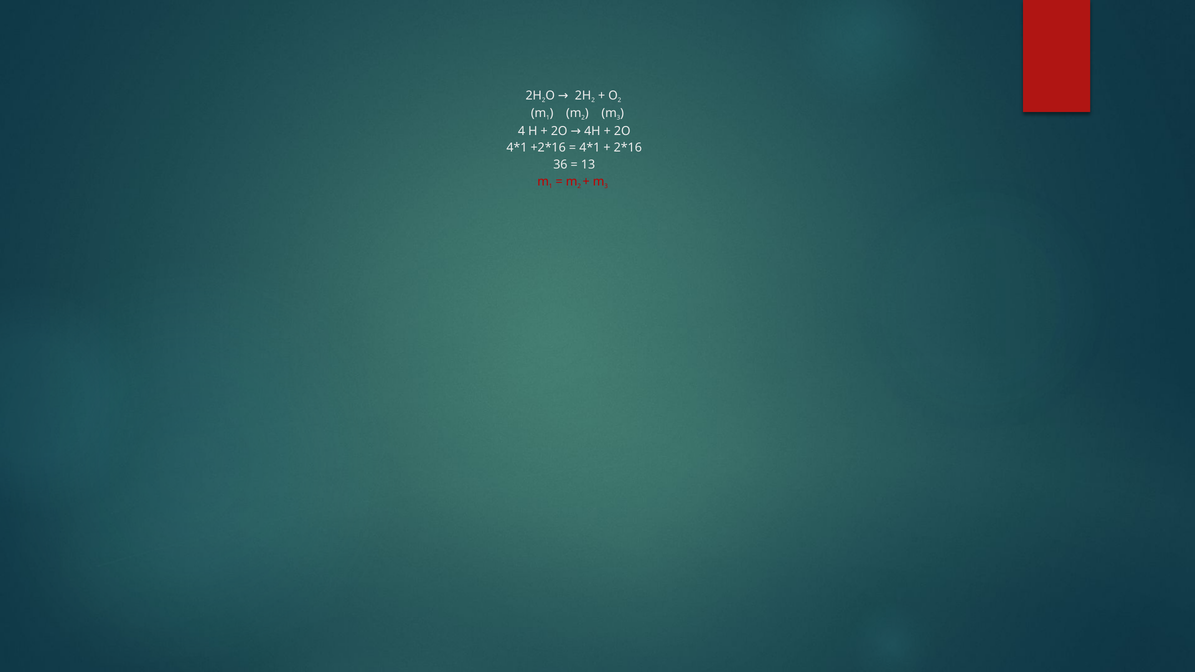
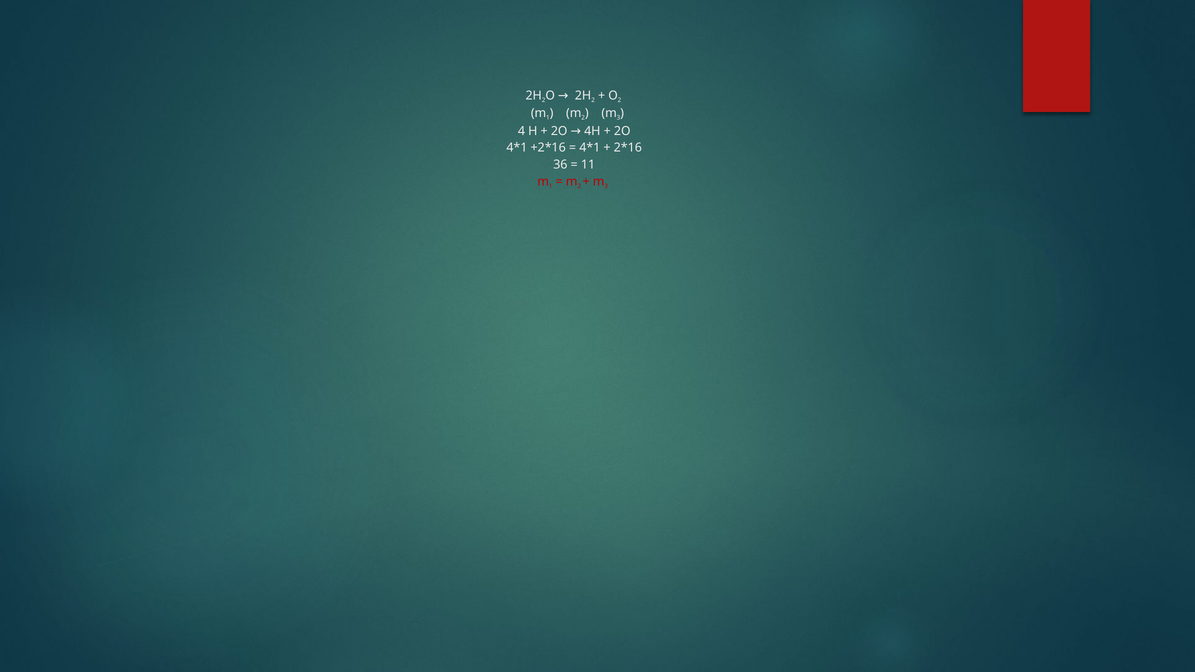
13: 13 -> 11 (588, 165)
